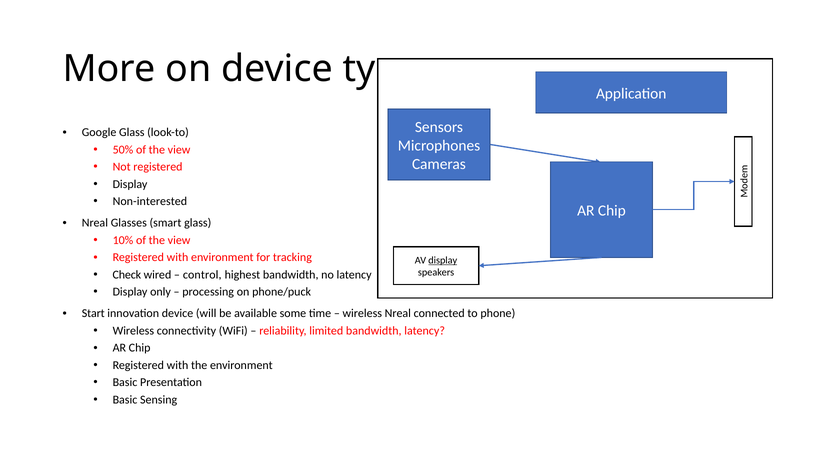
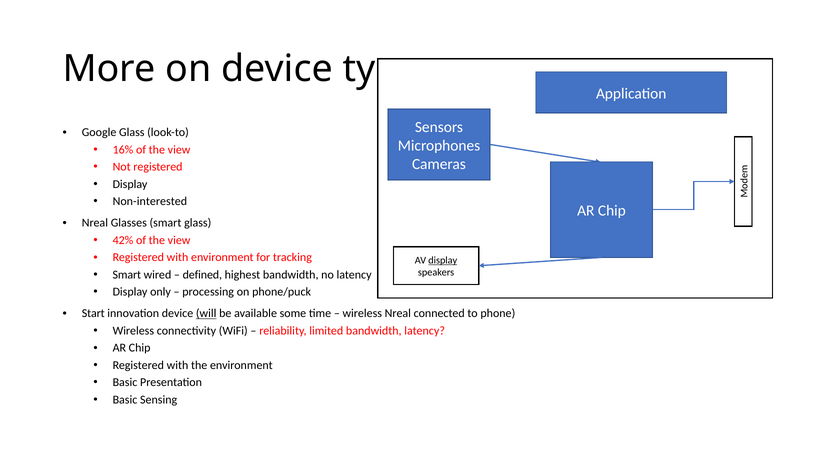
50%: 50% -> 16% (123, 150)
10%: 10% -> 42% (123, 240)
Check: Check -> Smart (127, 275)
control: control -> defined (202, 275)
will underline: none -> present (206, 313)
